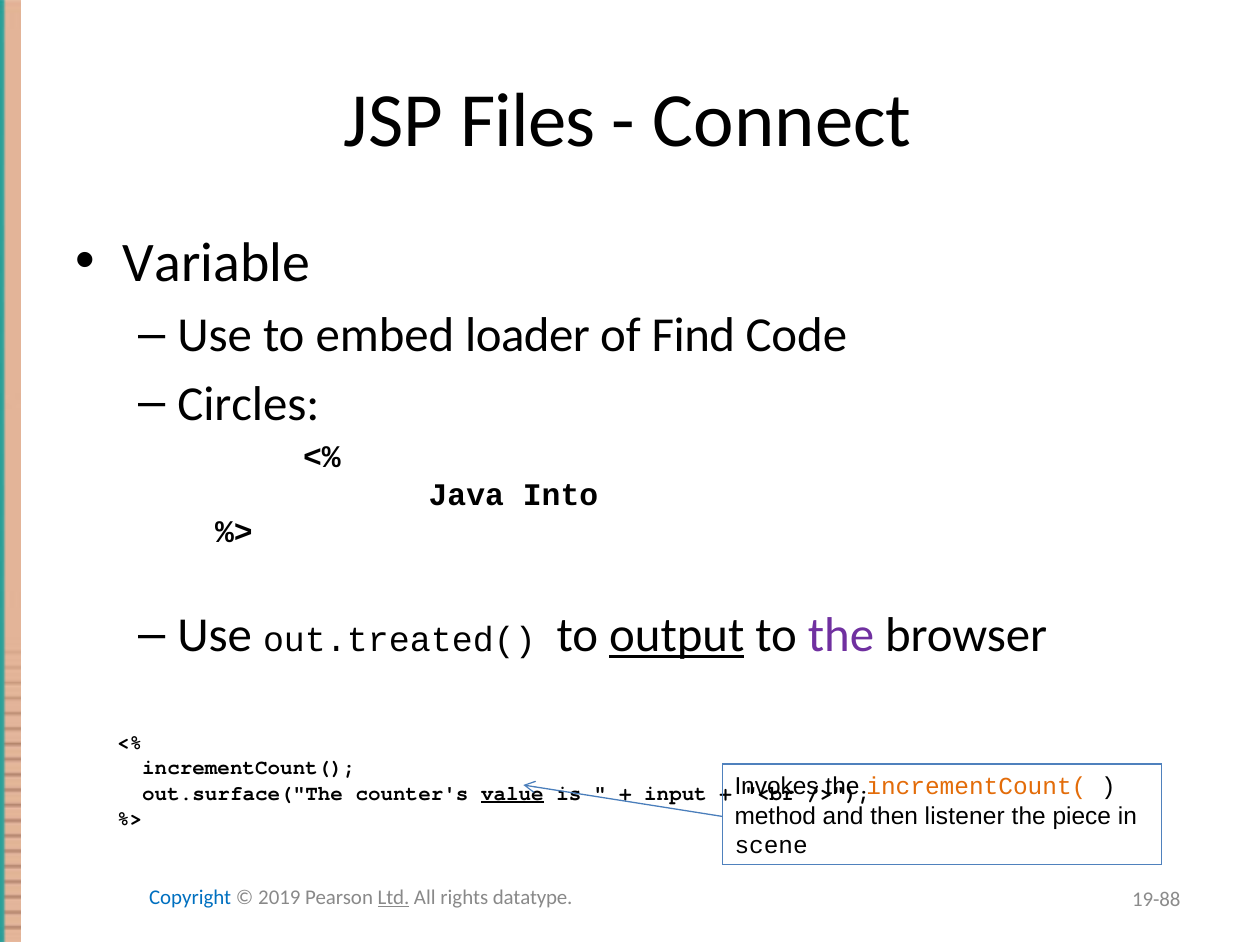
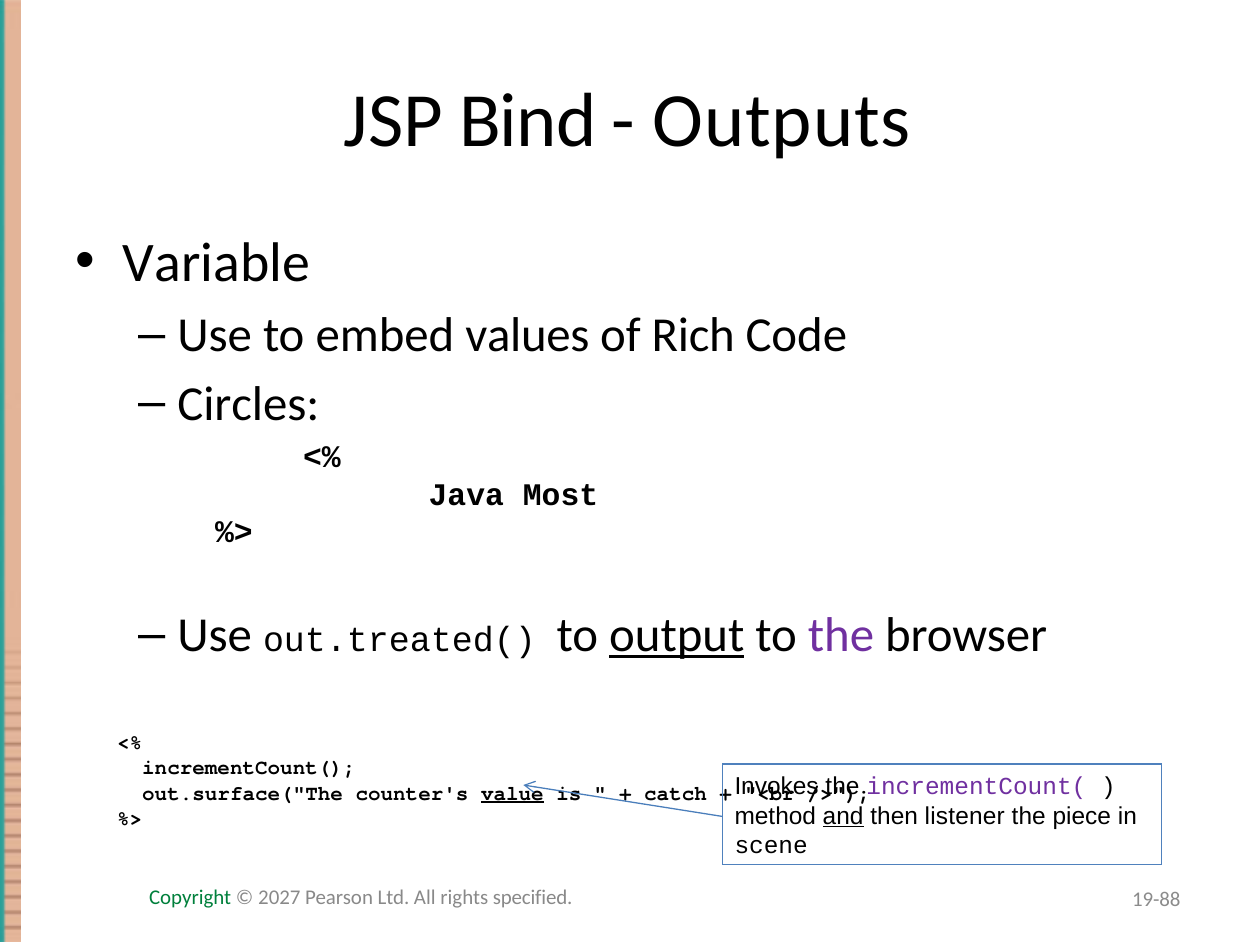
Files: Files -> Bind (528, 122)
Connect: Connect -> Outputs (782, 122)
loader: loader -> values (527, 336)
Find: Find -> Rich (693, 336)
Into: Into -> Most (561, 495)
incrementCount( colour: orange -> purple (976, 787)
input: input -> catch (676, 793)
and underline: none -> present (843, 816)
Copyright colour: blue -> green (190, 897)
2019: 2019 -> 2027 (279, 897)
Ltd underline: present -> none (393, 897)
datatype: datatype -> specified (533, 897)
